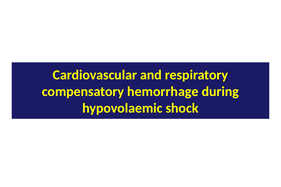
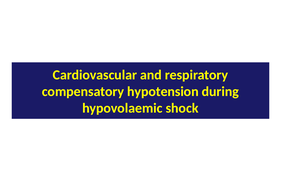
hemorrhage: hemorrhage -> hypotension (163, 92)
